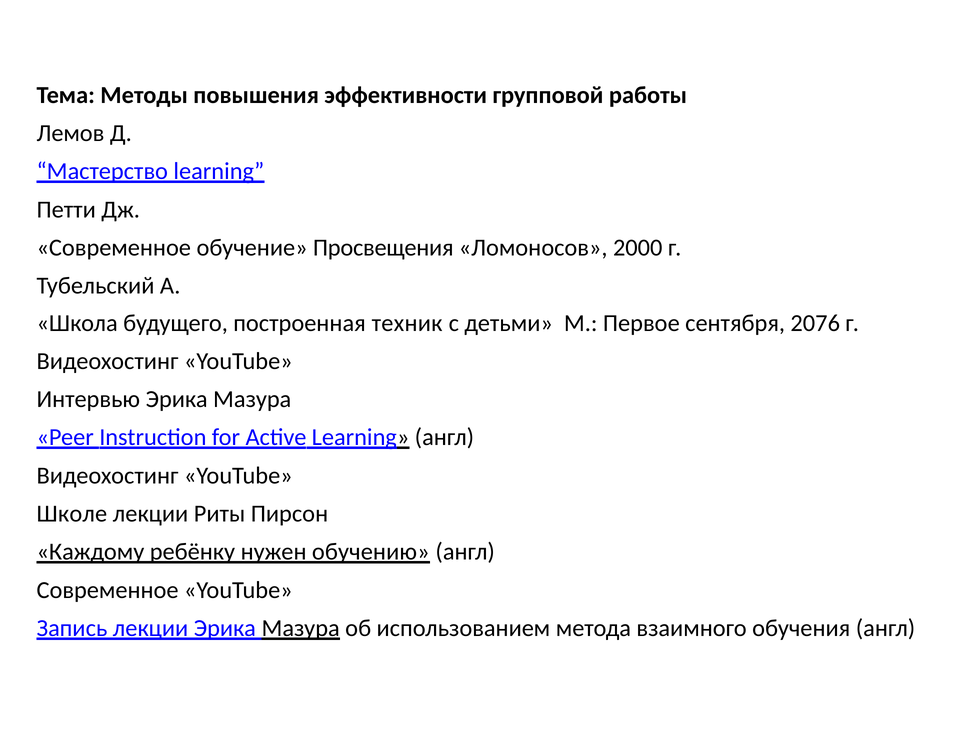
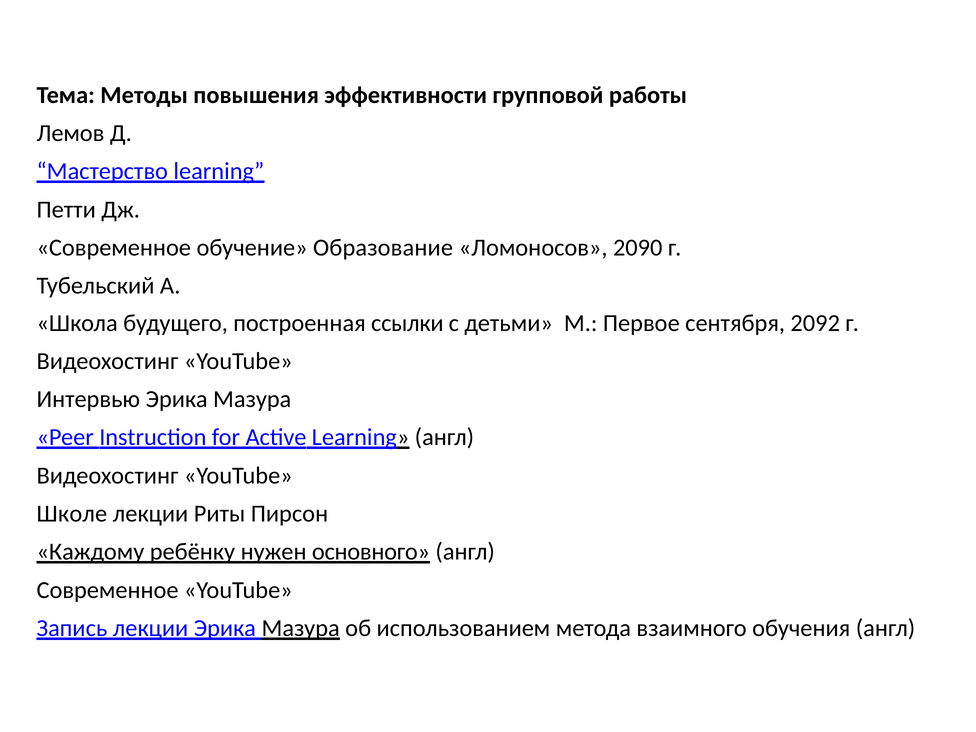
Просвещения: Просвещения -> Образование (383, 248)
2000: 2000 -> 2090 (638, 248)
техник: техник -> ссылки (407, 323)
2076: 2076 -> 2092 (815, 323)
обучению: обучению -> основного (371, 552)
